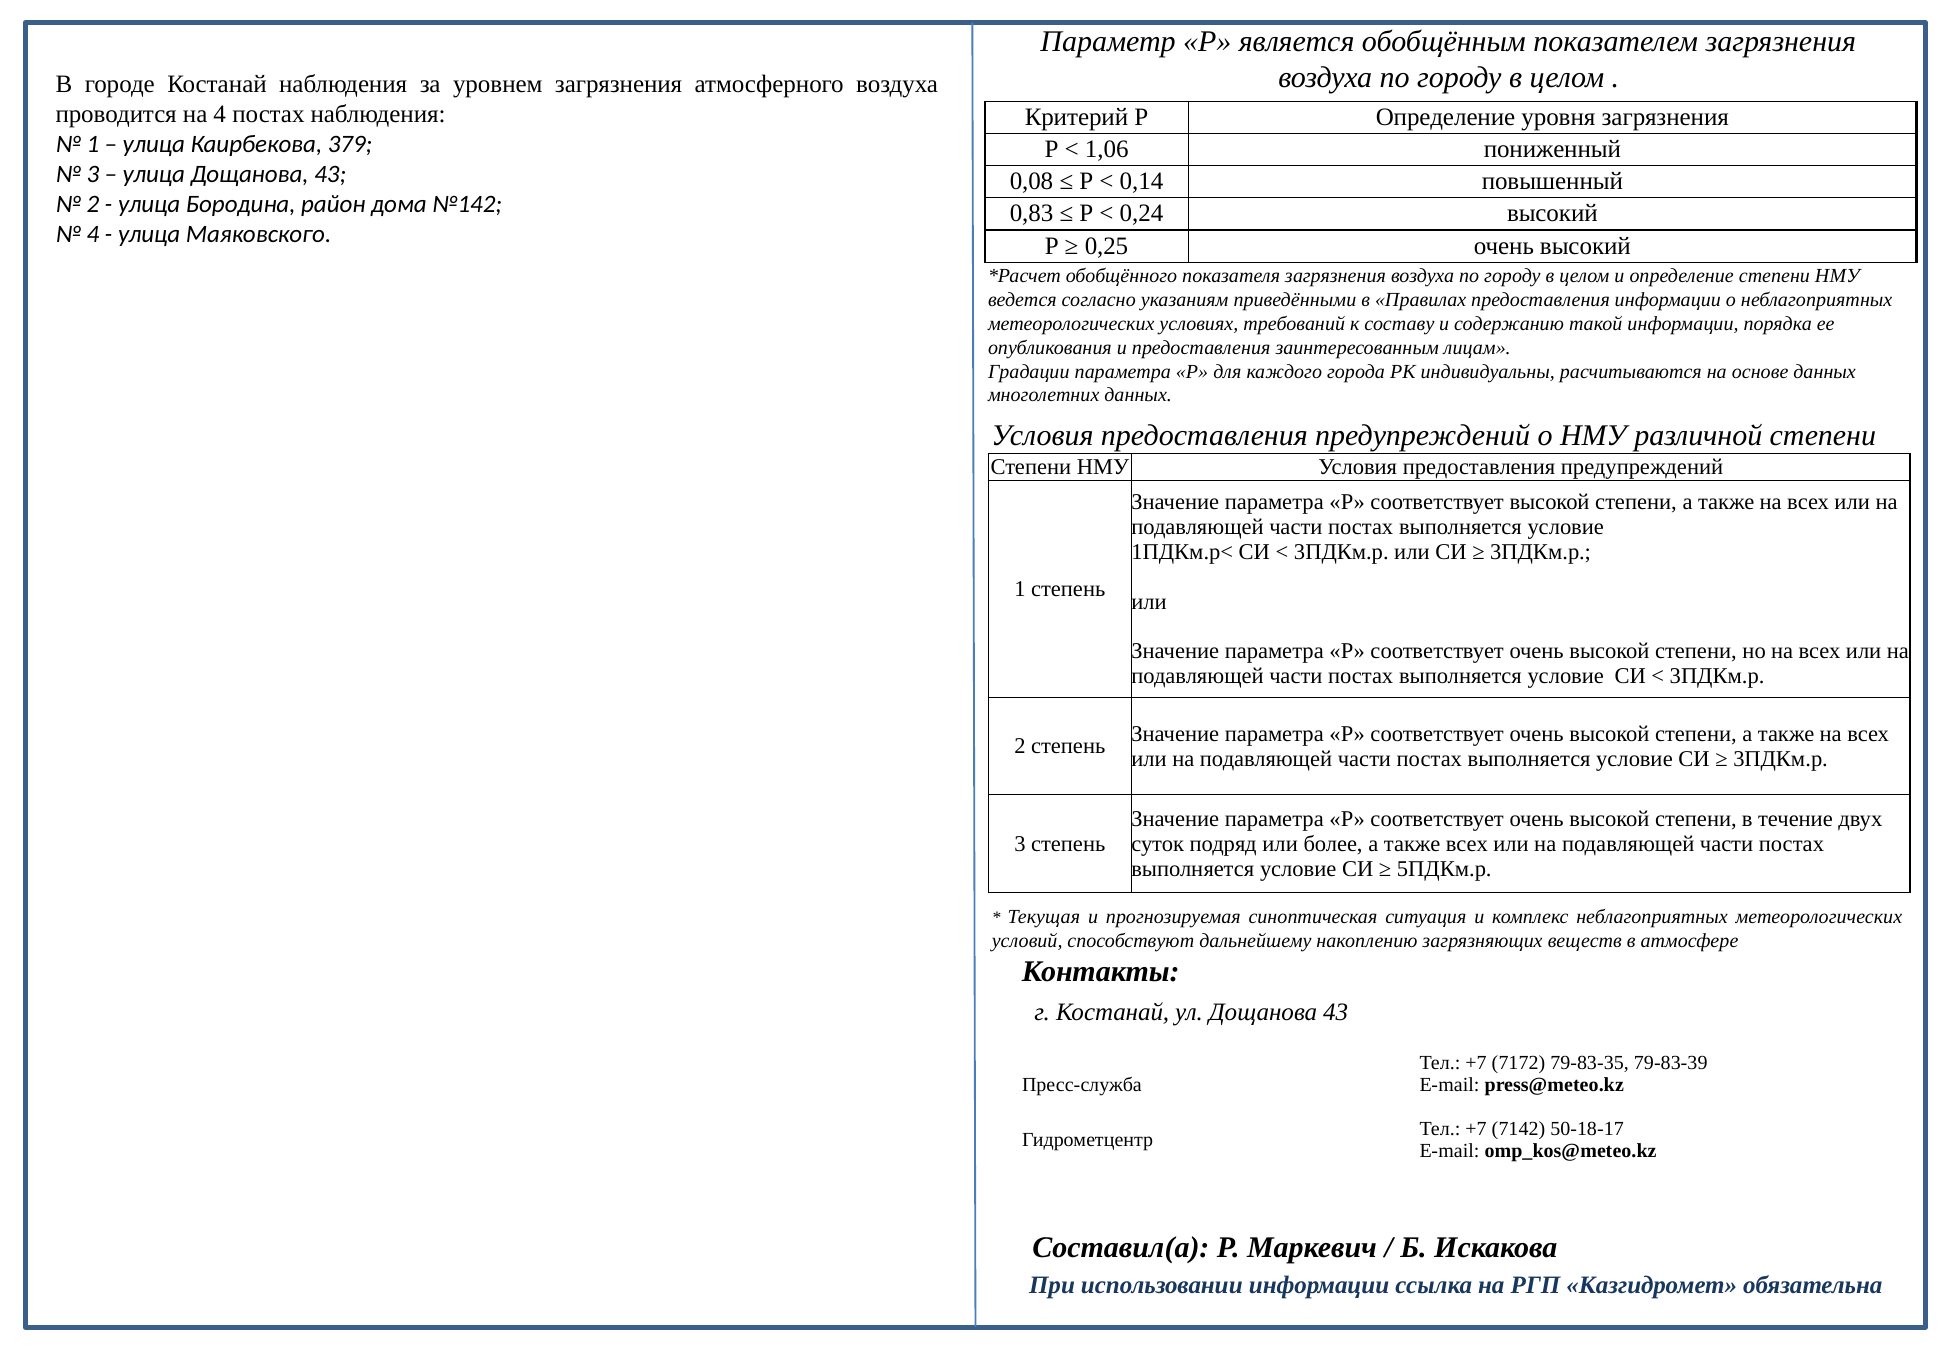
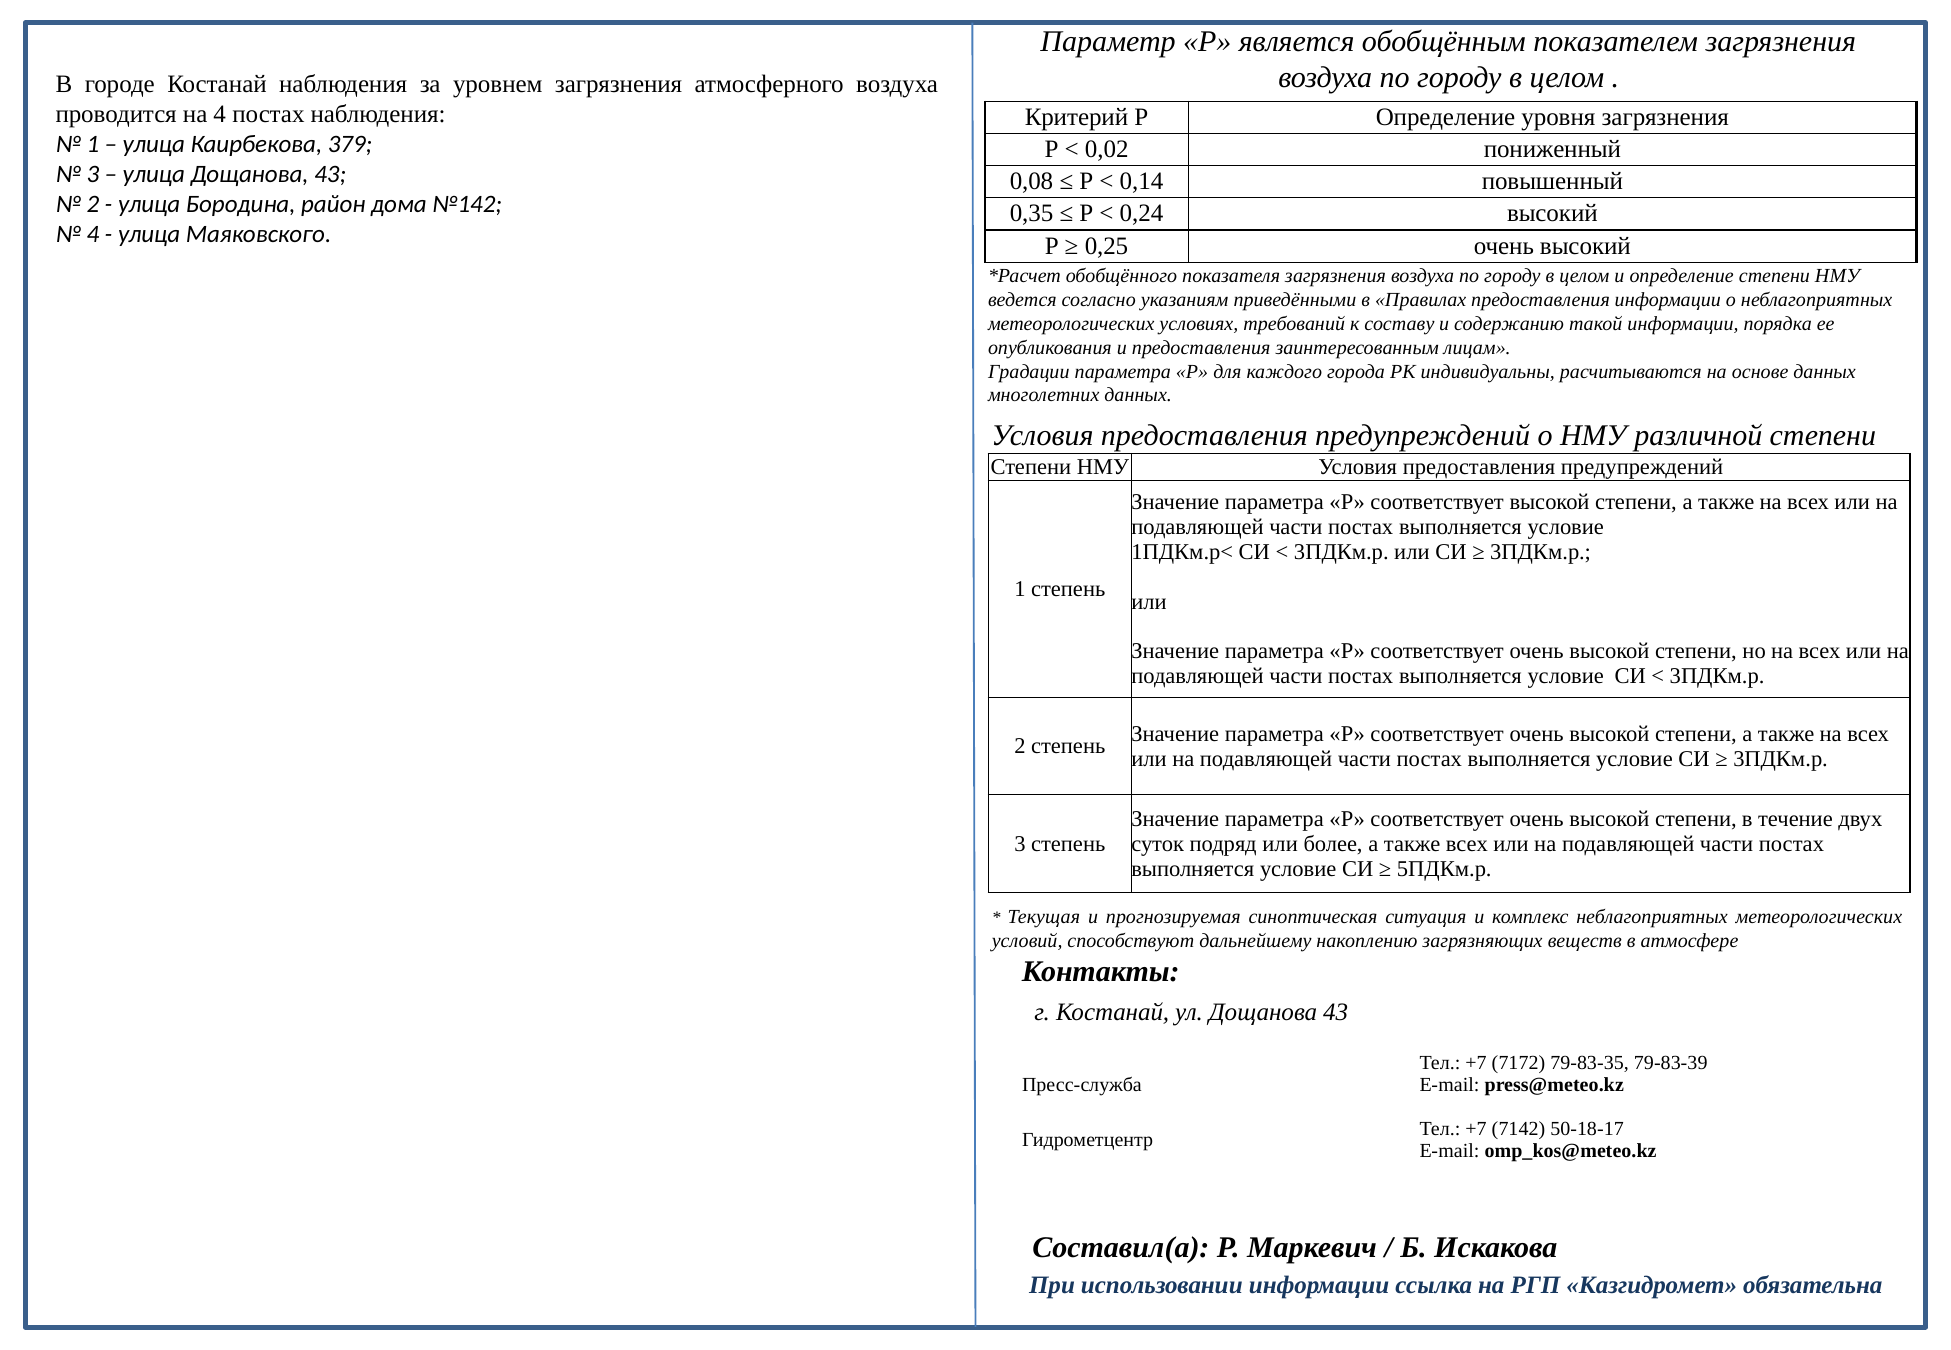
1,06: 1,06 -> 0,02 (1107, 149)
0,83: 0,83 -> 0,35 (1032, 214)
